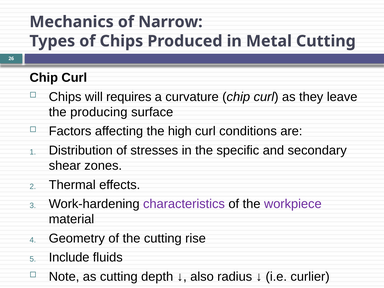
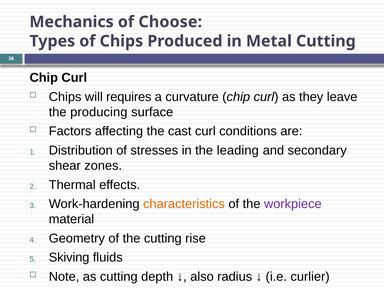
Narrow: Narrow -> Choose (170, 22)
high: high -> cast (180, 131)
specific: specific -> leading (238, 150)
characteristics colour: purple -> orange (184, 204)
Include: Include -> Skiving (69, 257)
